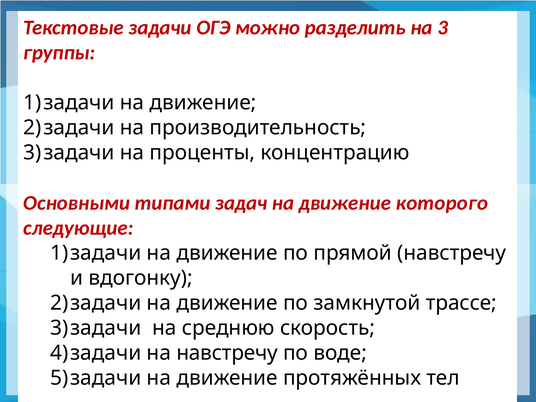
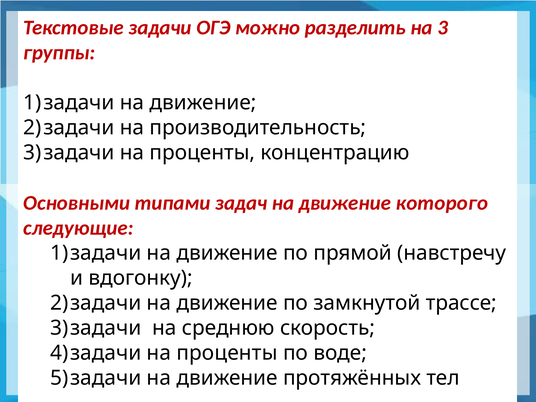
навстречу: навстречу -> проценты (227, 353)
